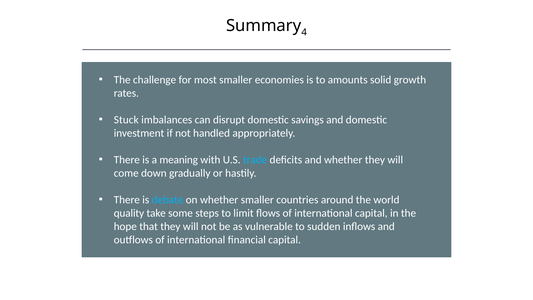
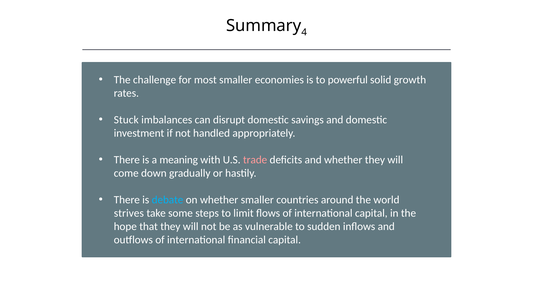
amounts: amounts -> powerful (348, 80)
trade colour: light blue -> pink (255, 160)
quality: quality -> strives (129, 213)
